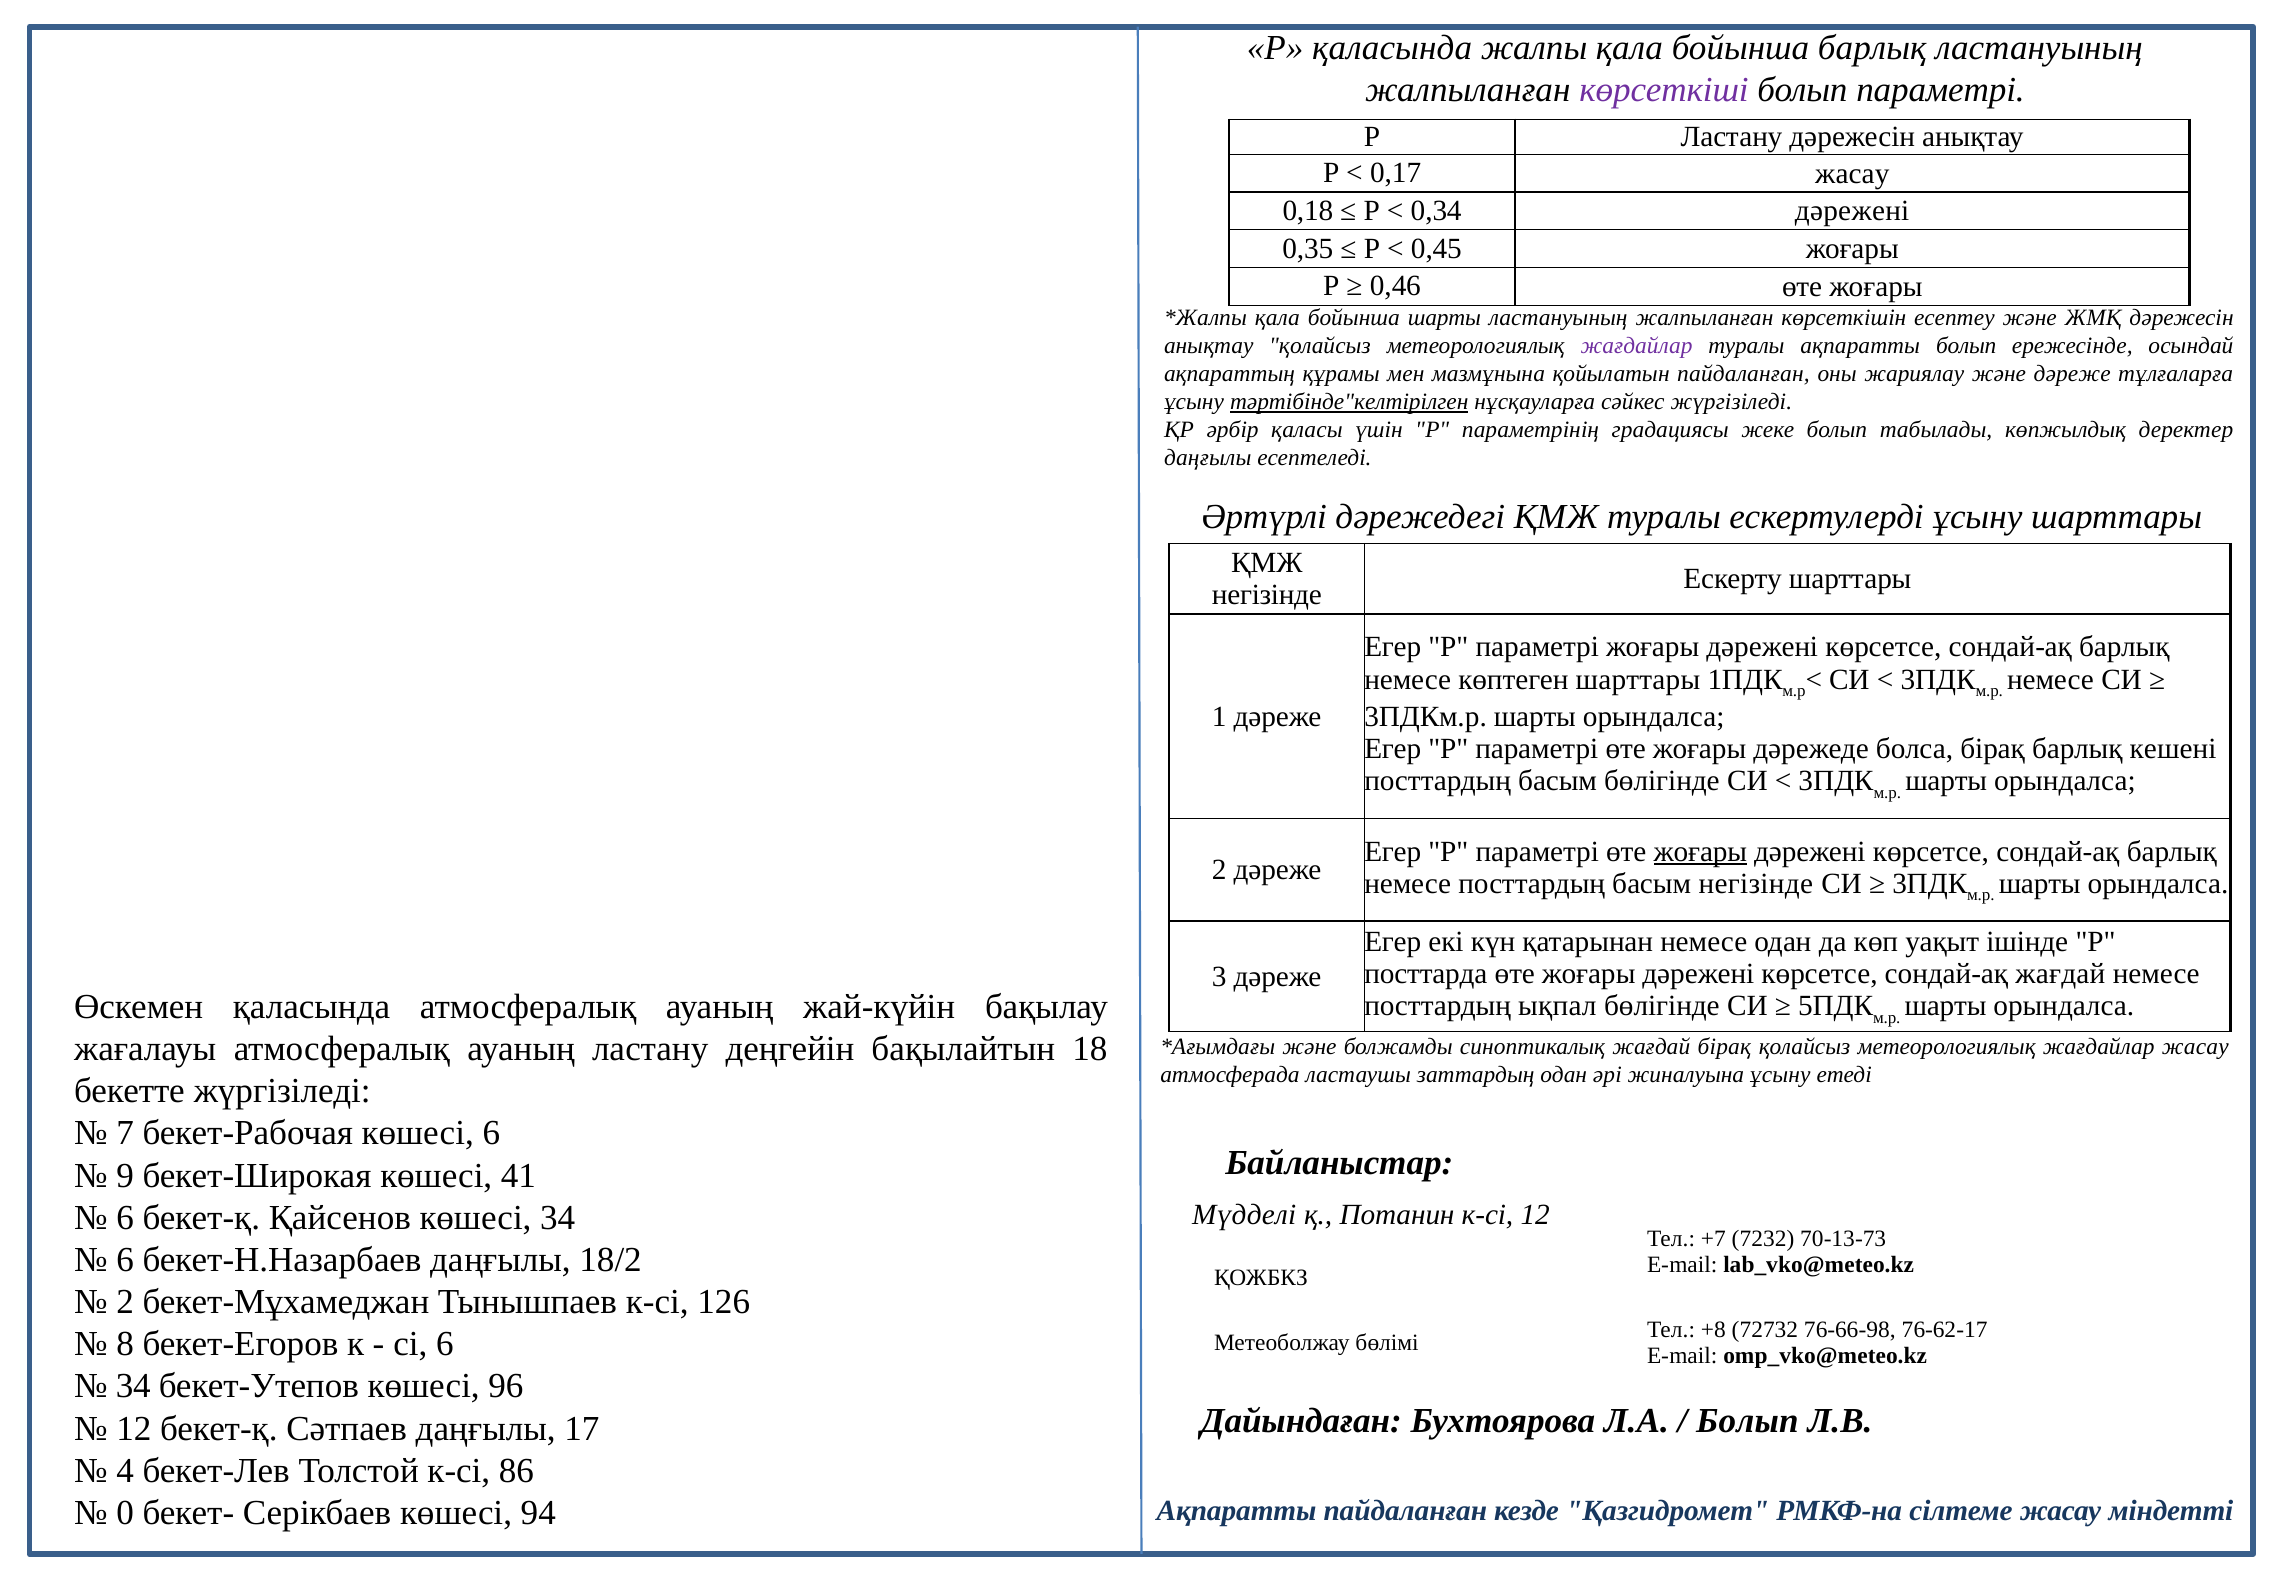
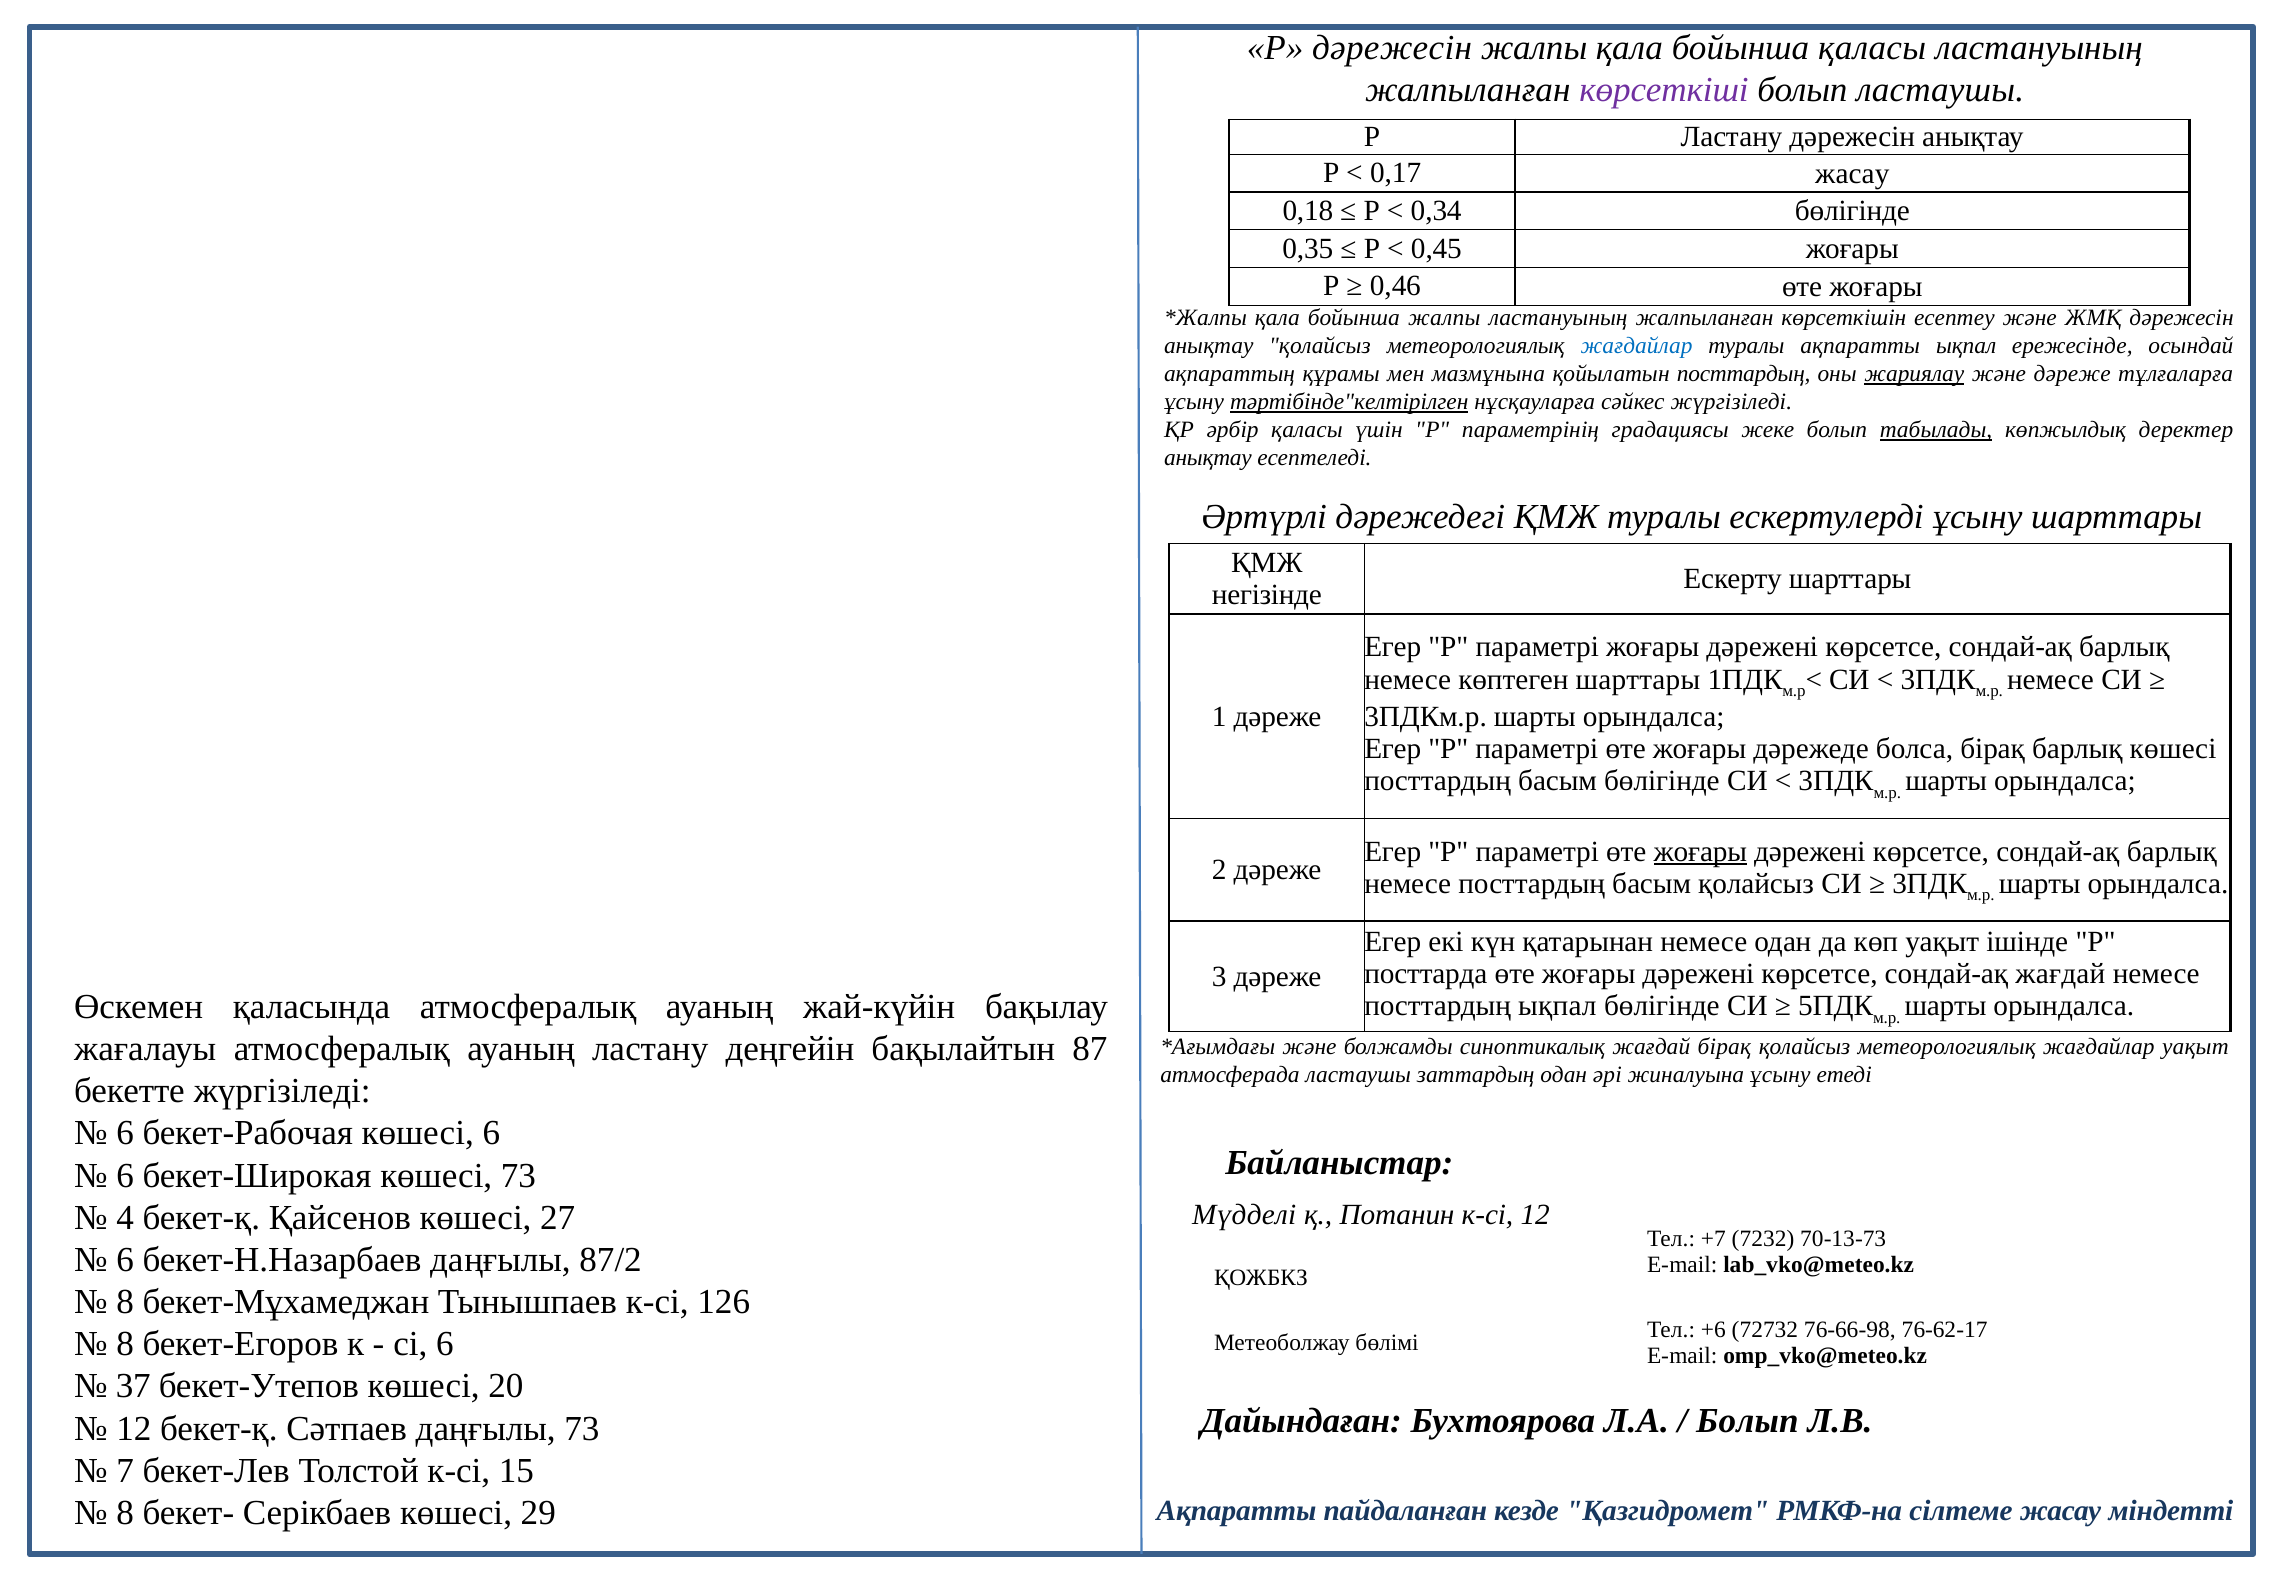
Р қаласында: қаласында -> дәрежесін (1392, 48)
бойынша барлық: барлық -> қаласы (1872, 48)
болып параметрі: параметрі -> ластаушы (1940, 90)
0,34 дәрежені: дәрежені -> бөлігінде (1852, 211)
бойынша шарты: шарты -> жалпы (1444, 318)
жағдайлар colour: purple -> blue (1637, 346)
ақпаратты болып: болып -> ықпал (1966, 346)
қойылатын пайдаланған: пайдаланған -> посттардың (1744, 374)
жариялау underline: none -> present (1914, 374)
табылады underline: none -> present (1936, 430)
даңғылы: даңғылы -> анықтау (1208, 458)
барлық кешені: кешені -> көшесі (2173, 748)
басым негізінде: негізінде -> қолайсыз (1756, 883)
18: 18 -> 87 (1090, 1049)
жағдайлар жасау: жасау -> уақыт (2195, 1046)
7: 7 -> 6 (125, 1133)
9: 9 -> 6 (125, 1175)
көшесі 41: 41 -> 73 (518, 1175)
6: 6 -> 4 (125, 1217)
көшесі 34: 34 -> 27 (558, 1217)
18/2: 18/2 -> 87/2 (611, 1259)
2: 2 -> 8 (125, 1302)
+8: +8 -> +6 (1713, 1329)
34: 34 -> 37 (133, 1386)
96: 96 -> 20 (506, 1386)
даңғылы 17: 17 -> 73 (582, 1428)
4: 4 -> 7 (125, 1470)
86: 86 -> 15 (516, 1470)
0: 0 -> 8 (125, 1512)
94: 94 -> 29 (538, 1512)
